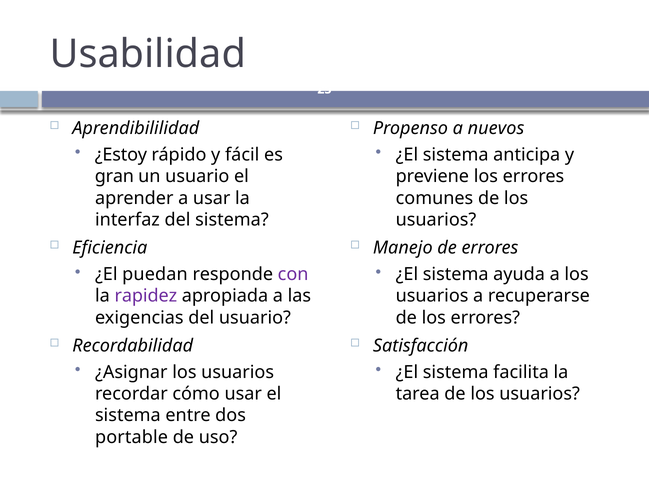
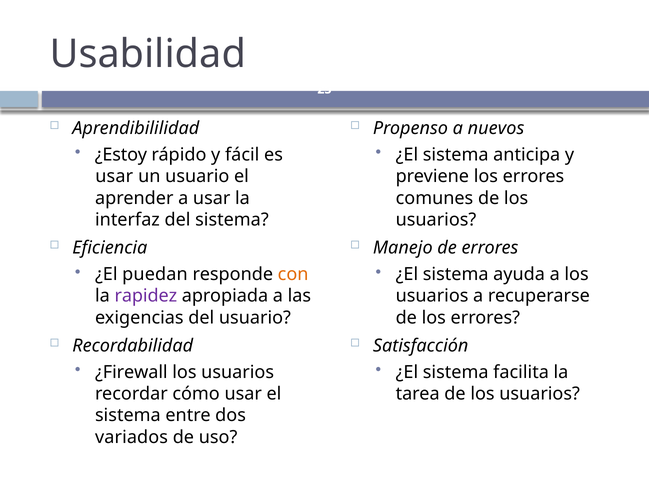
gran: gran -> usar (114, 176)
con colour: purple -> orange (293, 274)
¿Asignar: ¿Asignar -> ¿Firewall (131, 372)
portable: portable -> variados (132, 437)
